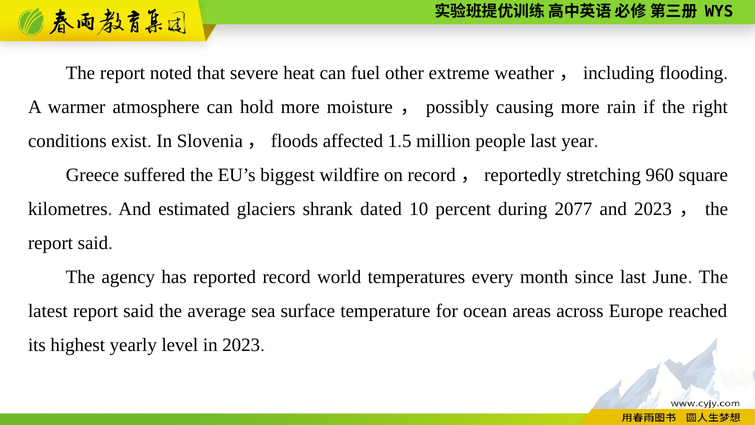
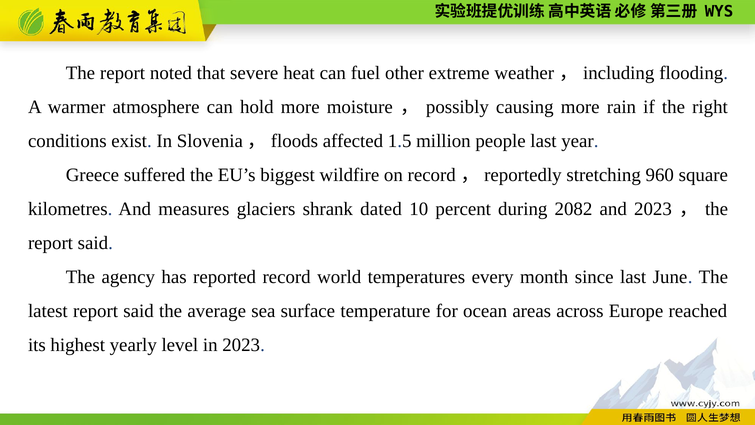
estimated: estimated -> measures (194, 209)
2077: 2077 -> 2082 (573, 209)
